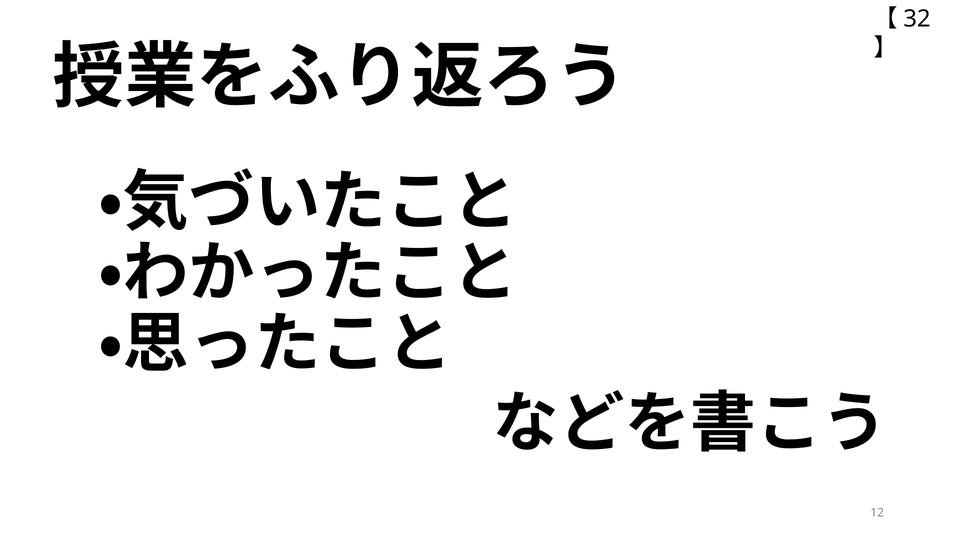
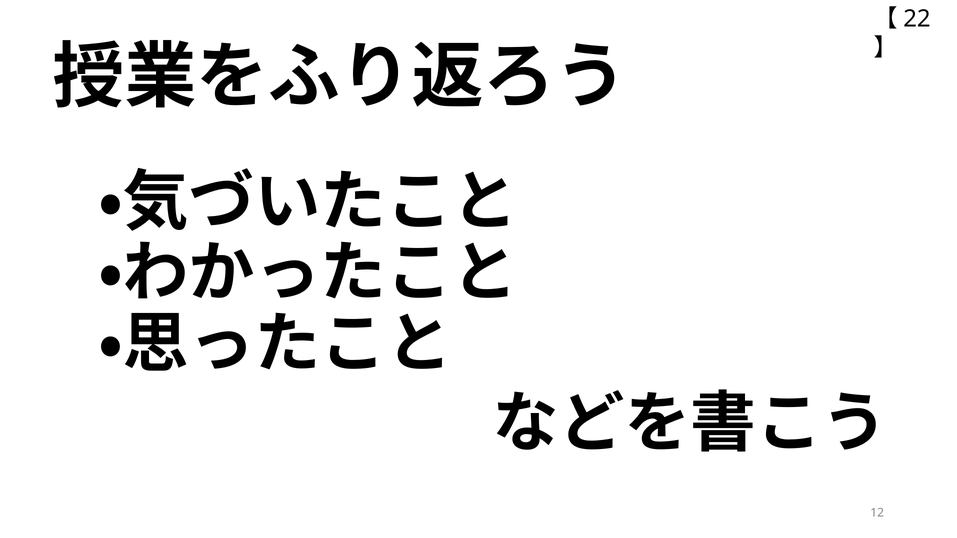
32: 32 -> 22 (917, 19)
